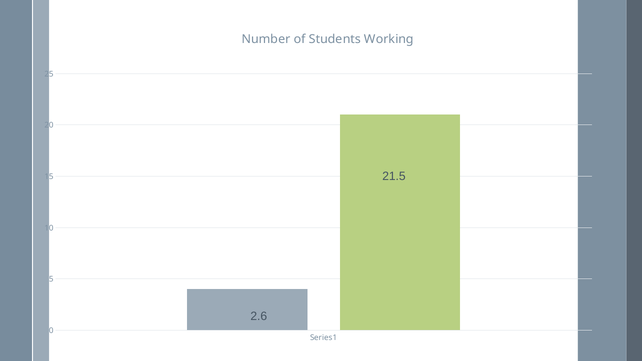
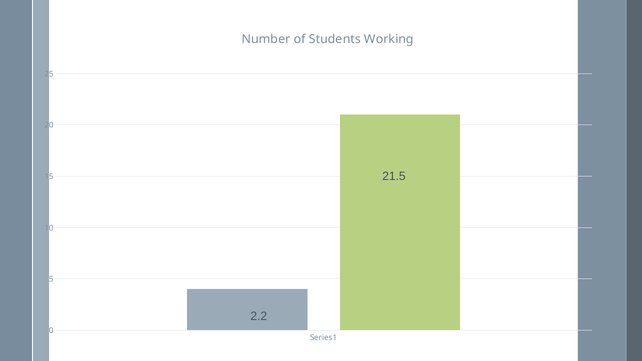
2.6: 2.6 -> 2.2 (259, 316)
